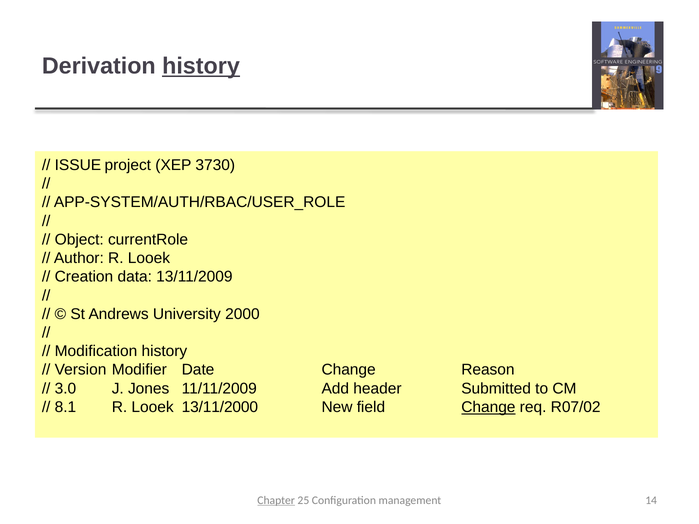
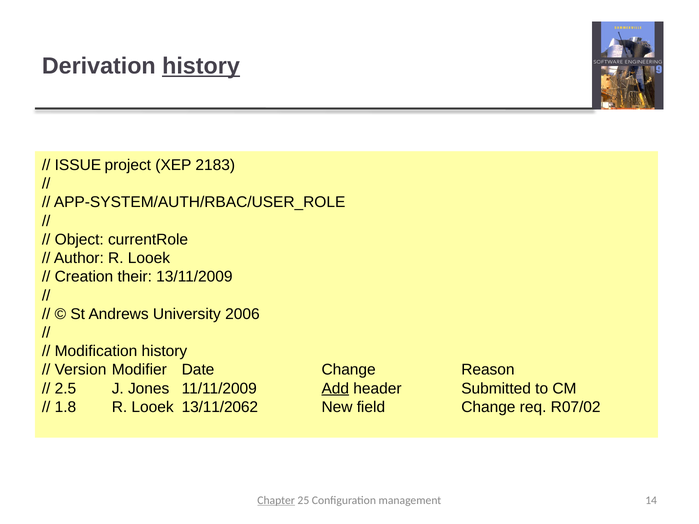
3730: 3730 -> 2183 (215, 165)
data: data -> their (135, 277)
2000: 2000 -> 2006 (242, 314)
3.0: 3.0 -> 2.5 (65, 389)
Add underline: none -> present (335, 389)
8.1: 8.1 -> 1.8 (65, 407)
13/11/2000: 13/11/2000 -> 13/11/2062 (220, 407)
Change underline: present -> none (488, 407)
